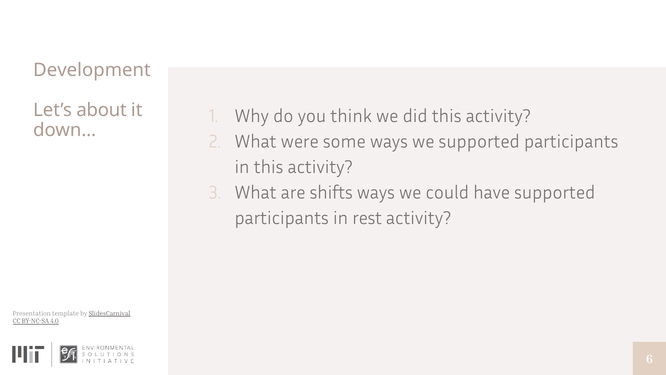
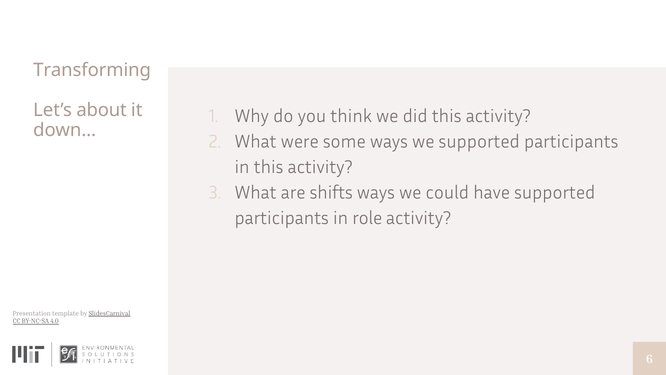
Development: Development -> Transforming (92, 70)
rest: rest -> role (367, 218)
